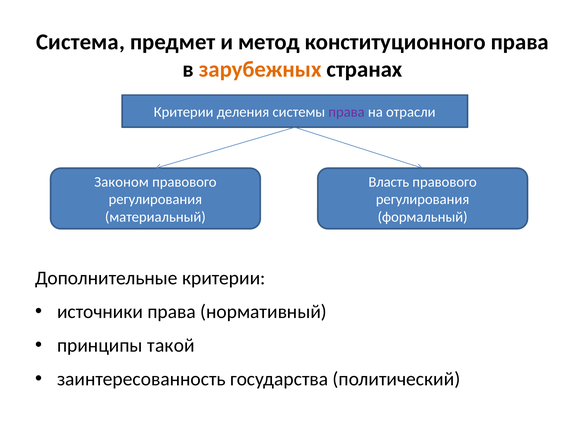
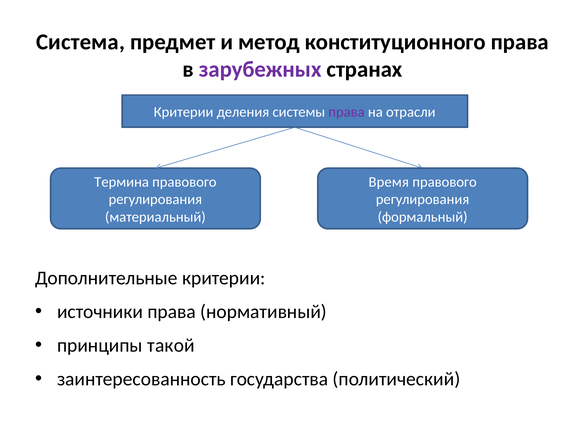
зарубежных colour: orange -> purple (260, 69)
Законом: Законом -> Термина (122, 182)
Власть: Власть -> Время (389, 182)
